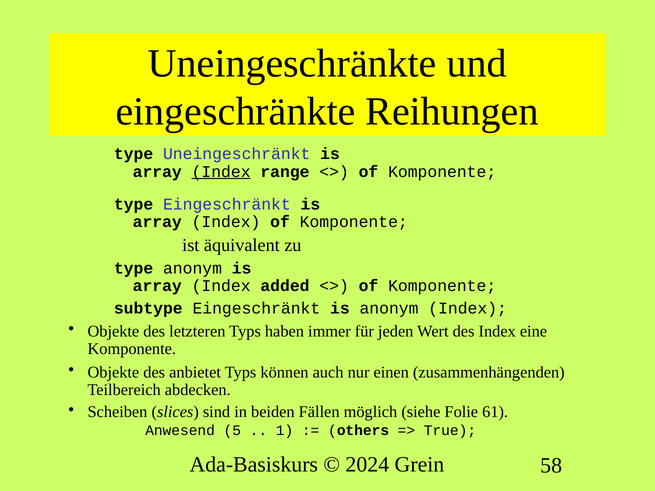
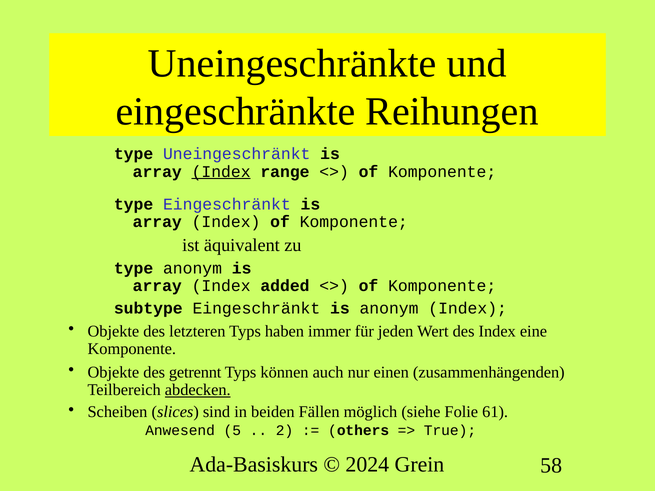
anbietet: anbietet -> getrennt (195, 372)
abdecken underline: none -> present (198, 390)
1: 1 -> 2 (285, 431)
